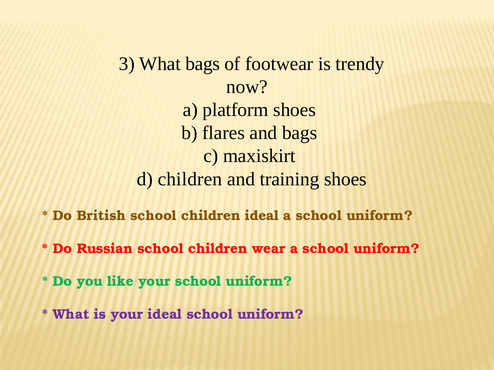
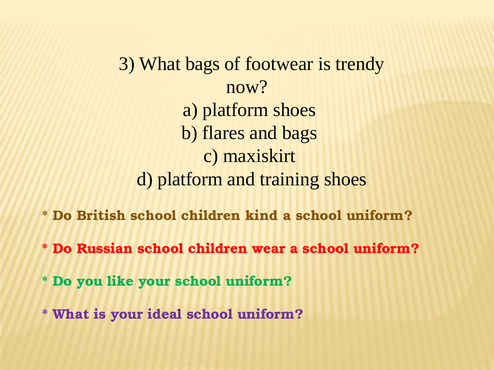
d children: children -> platform (190, 179)
children ideal: ideal -> kind (262, 216)
